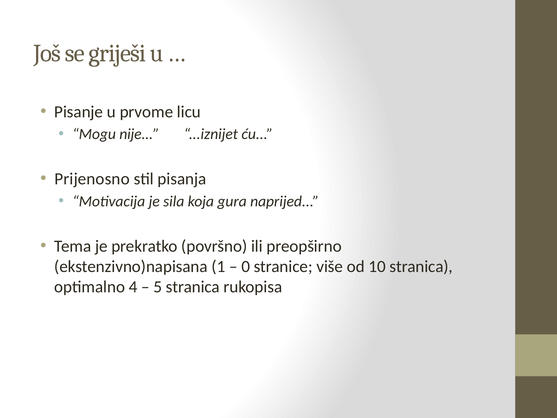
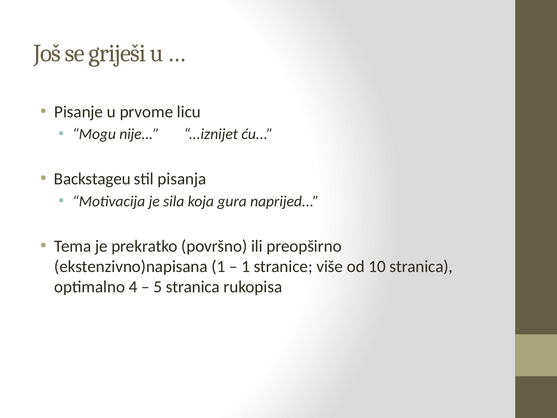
Prijenosno: Prijenosno -> Backstageu (92, 179)
0: 0 -> 1 (246, 266)
